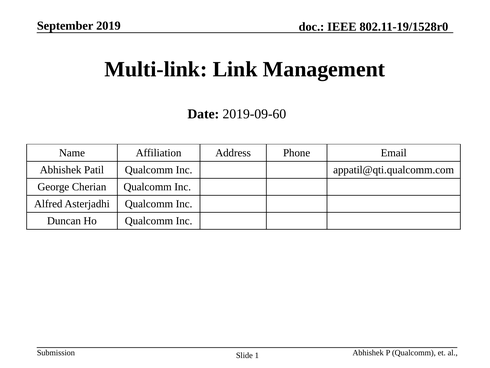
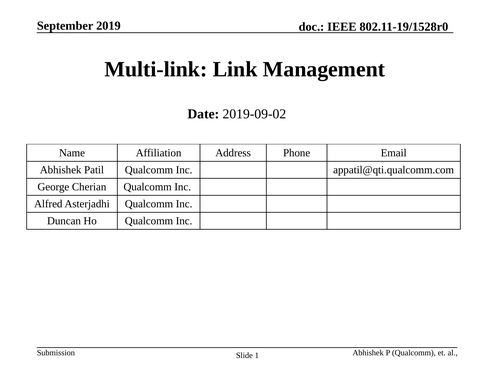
2019-09-60: 2019-09-60 -> 2019-09-02 (254, 114)
